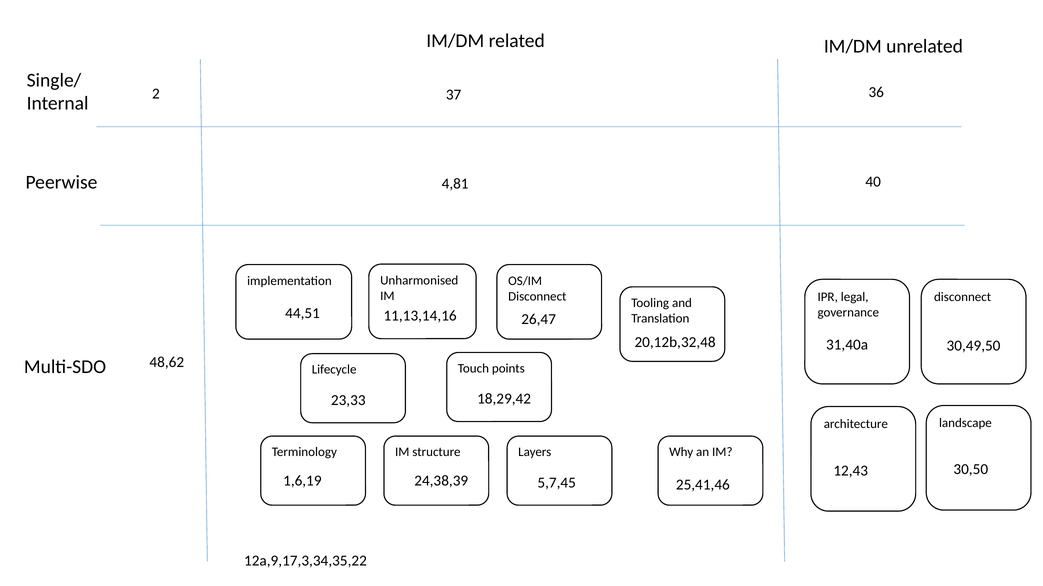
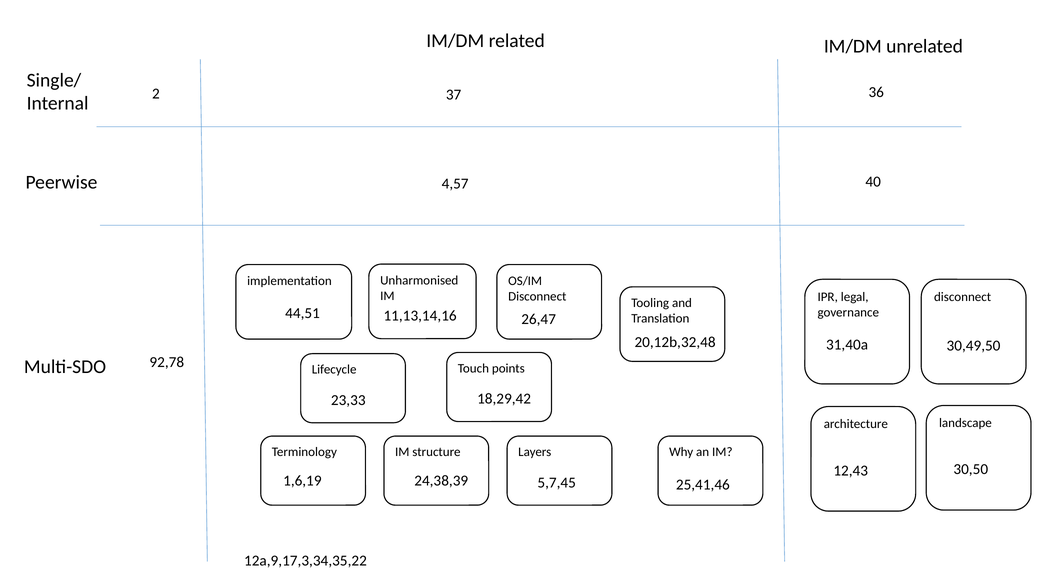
4,81: 4,81 -> 4,57 (455, 184)
48,62: 48,62 -> 92,78 (167, 363)
